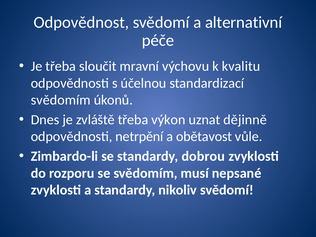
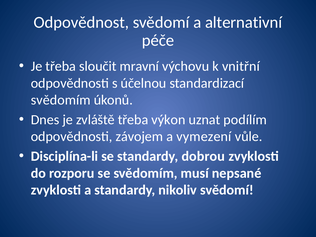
kvalitu: kvalitu -> vnitřní (241, 66)
dějinně: dějinně -> podílím (245, 120)
netrpění: netrpění -> závojem (139, 137)
obětavost: obětavost -> vymezení (204, 137)
Zimbardo-li: Zimbardo-li -> Disciplína-li (64, 156)
